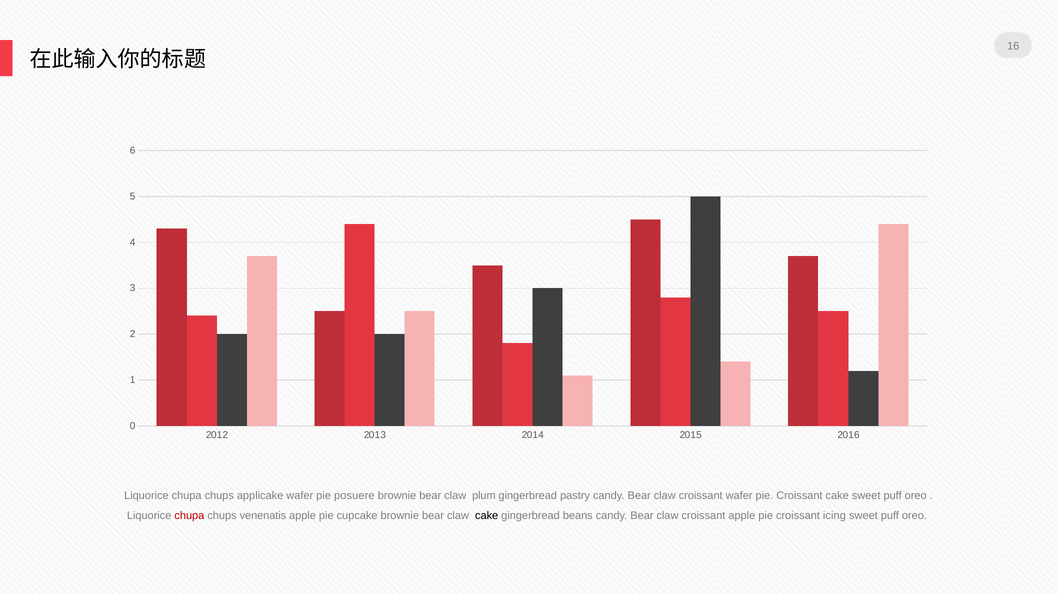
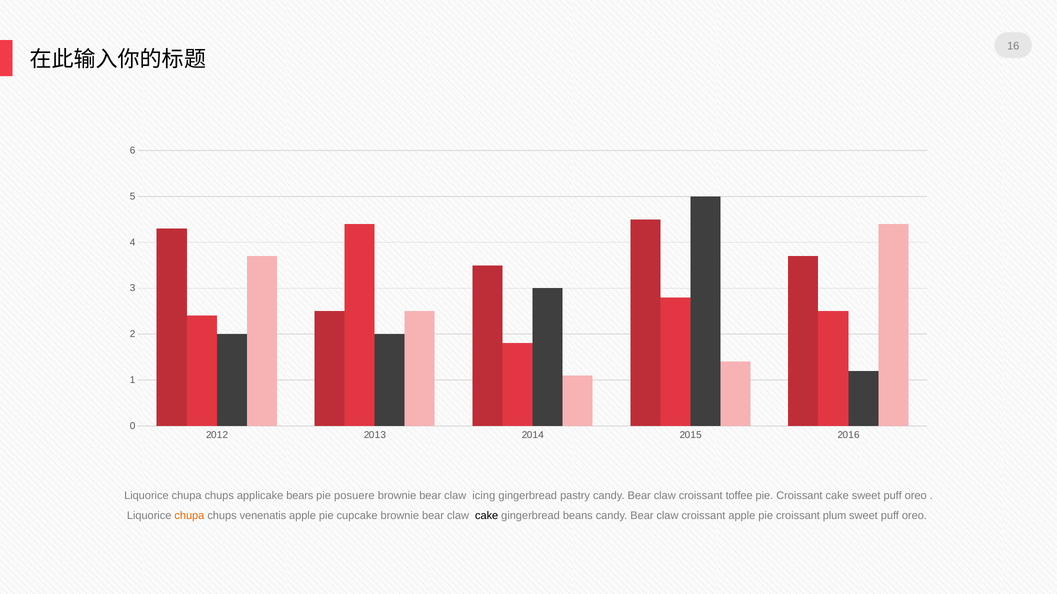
applicake wafer: wafer -> bears (300, 496)
plum: plum -> icing (484, 496)
croissant wafer: wafer -> toffee (739, 496)
chupa colour: red -> orange (189, 516)
icing: icing -> plum (835, 516)
